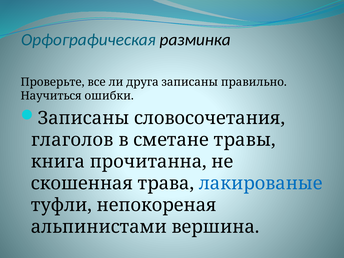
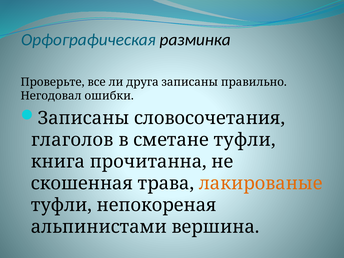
Научиться: Научиться -> Негодовал (51, 96)
сметане травы: травы -> туфли (245, 140)
лакированые colour: blue -> orange (261, 183)
